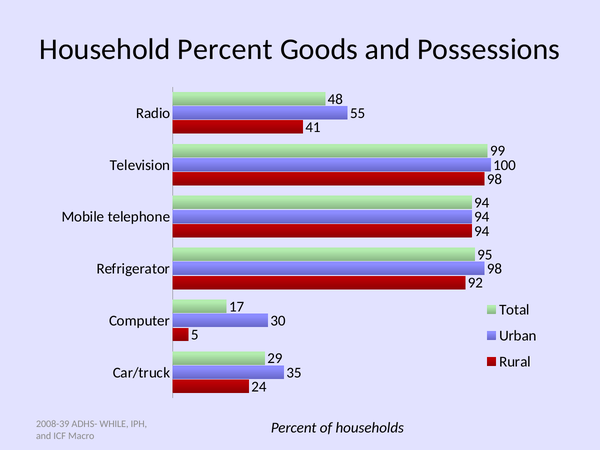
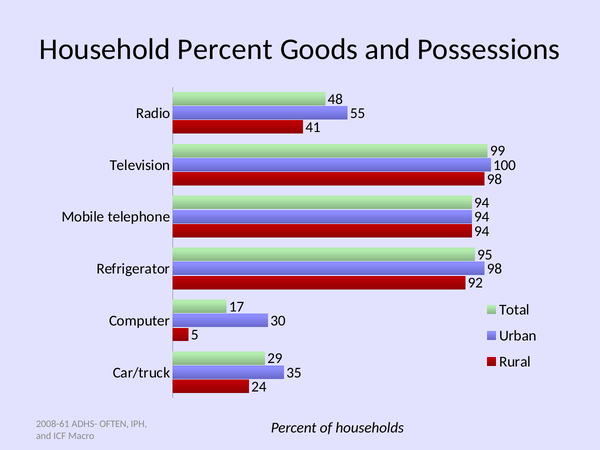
2008-39: 2008-39 -> 2008-61 (53, 424)
WHILE: WHILE -> OFTEN (114, 424)
